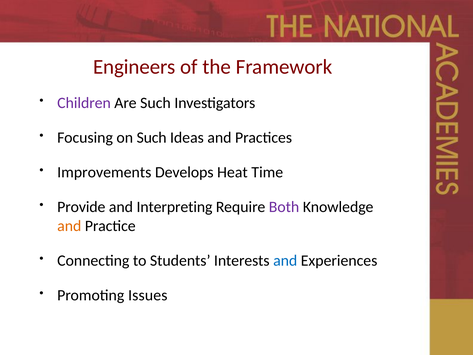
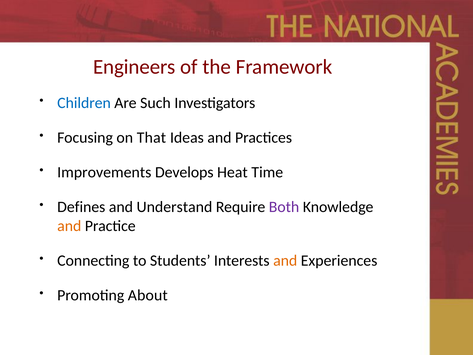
Children colour: purple -> blue (84, 103)
on Such: Such -> That (151, 138)
Provide: Provide -> Defines (81, 207)
Interpreting: Interpreting -> Understand (174, 207)
and colour: blue -> orange (285, 261)
Issues: Issues -> About (148, 295)
